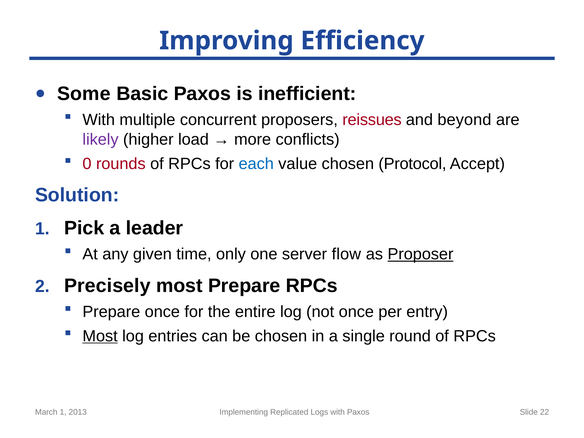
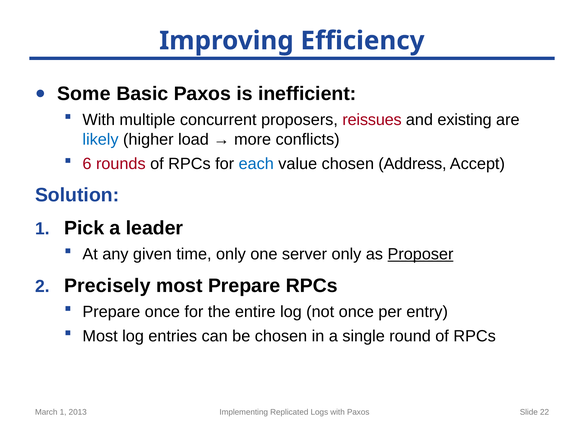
beyond: beyond -> existing (465, 120)
likely colour: purple -> blue (101, 139)
0: 0 -> 6 (87, 164)
Protocol: Protocol -> Address (412, 164)
server flow: flow -> only (346, 254)
Most underline: present -> none (100, 336)
